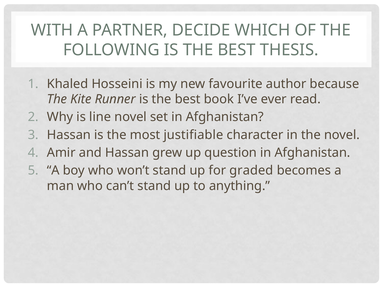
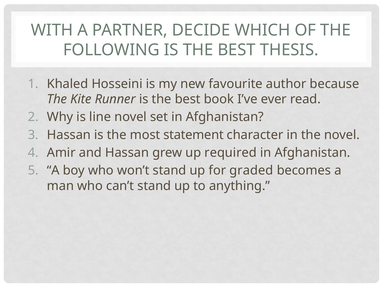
justifiable: justifiable -> statement (194, 135)
question: question -> required (231, 153)
